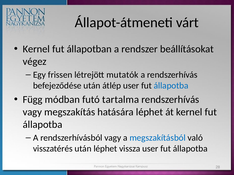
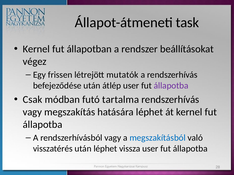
várt: várt -> task (187, 23)
állapotba colour: blue -> purple (171, 86)
Függ: Függ -> Csak (33, 100)
